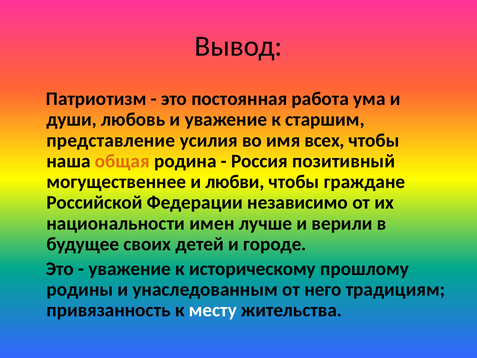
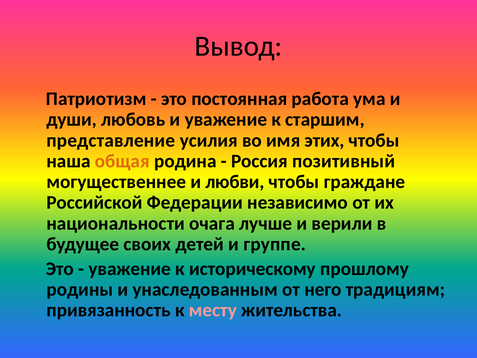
всех: всех -> этих (324, 140)
имен: имен -> очага (212, 223)
городе: городе -> группе (275, 244)
месту colour: white -> pink (213, 310)
